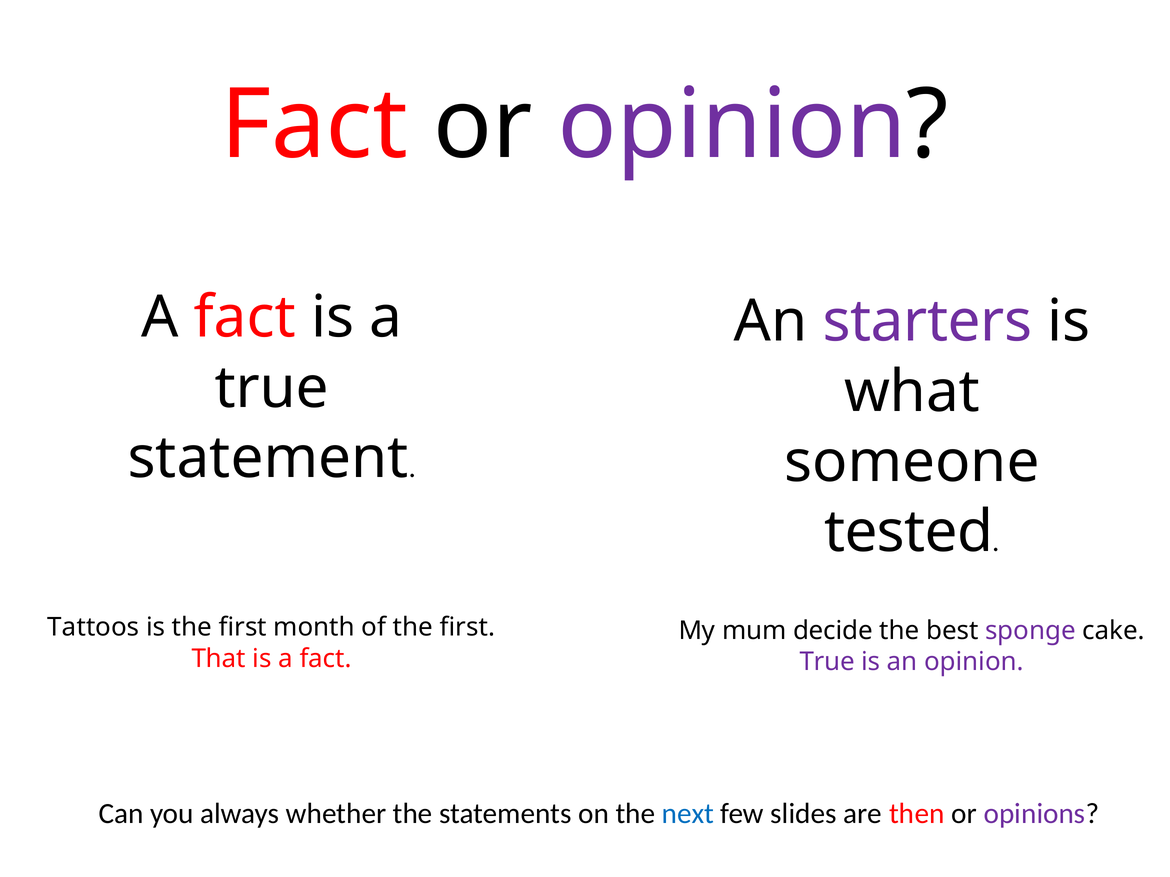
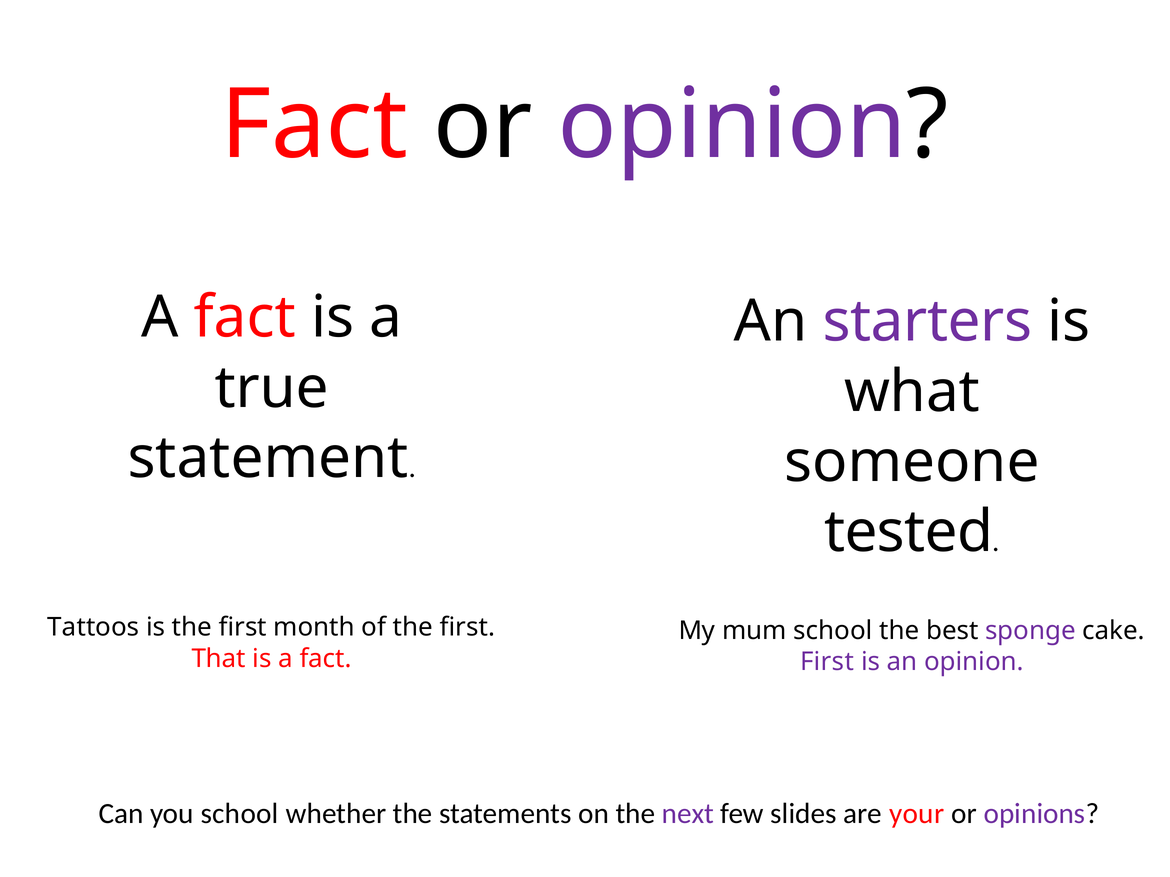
mum decide: decide -> school (833, 631)
True: True -> First (827, 662)
you always: always -> school (240, 814)
next colour: blue -> purple (688, 814)
then: then -> your (917, 814)
